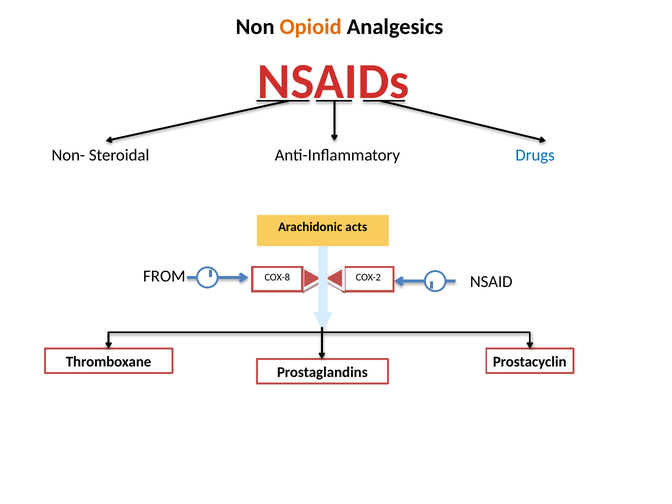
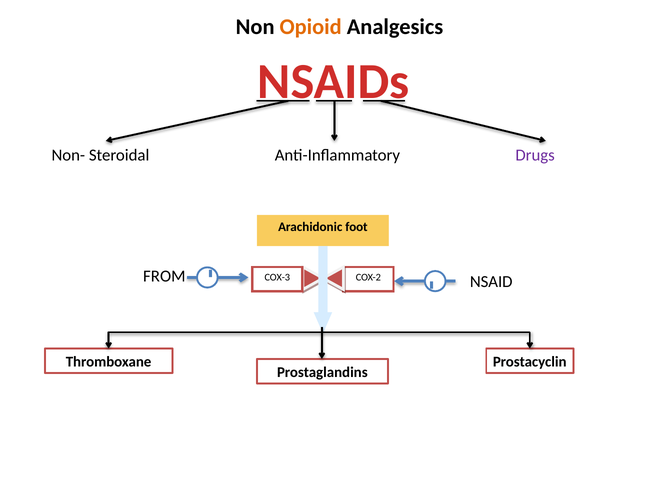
Drugs colour: blue -> purple (535, 155)
acts: acts -> foot (356, 227)
COX-8: COX-8 -> COX-3 (277, 277)
